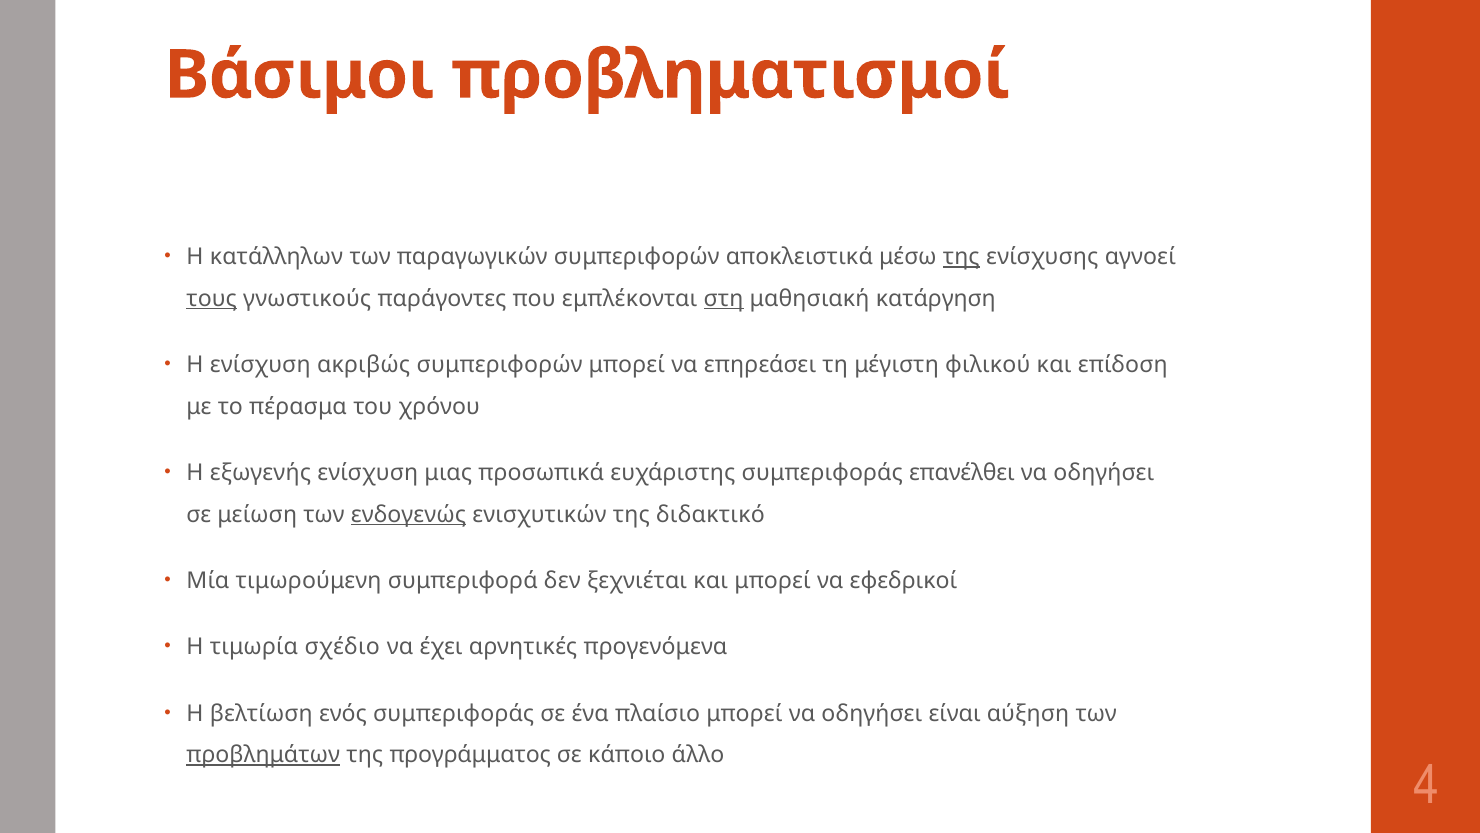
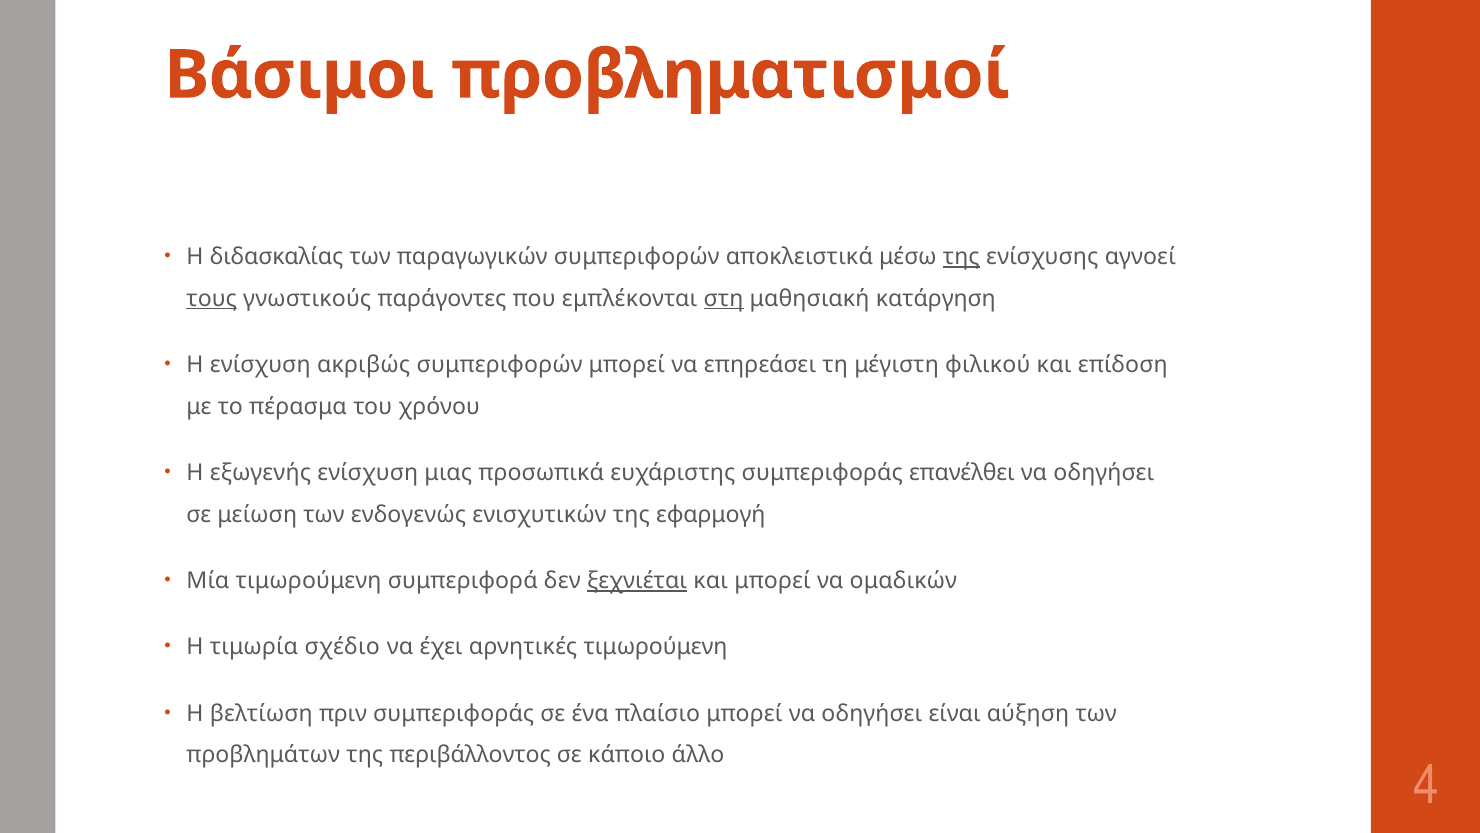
κατάλληλων: κατάλληλων -> διδασκαλίας (277, 257)
ενδογενώς underline: present -> none (408, 514)
διδακτικό: διδακτικό -> εφαρμογή (711, 514)
ξεχνιέται underline: none -> present (637, 581)
εφεδρικοί: εφεδρικοί -> ομαδικών (903, 581)
αρνητικές προγενόμενα: προγενόμενα -> τιμωρούμενη (656, 647)
ενός: ενός -> πριν (343, 713)
προβλημάτων underline: present -> none (263, 755)
προγράμματος: προγράμματος -> περιβάλλοντος (470, 755)
